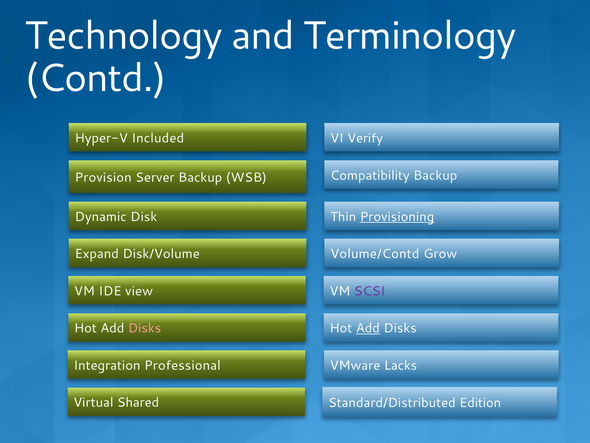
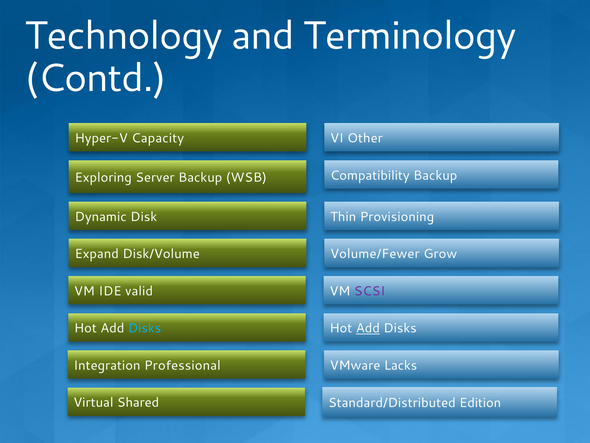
Included: Included -> Capacity (158, 138)
Verify: Verify -> Other (365, 138)
Provision: Provision -> Exploring (103, 177)
Provisioning underline: present -> none (397, 217)
Volume/Contd: Volume/Contd -> Volume/Fewer (375, 254)
view: view -> valid (139, 291)
Disks colour: pink -> light blue (145, 328)
